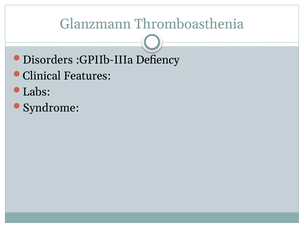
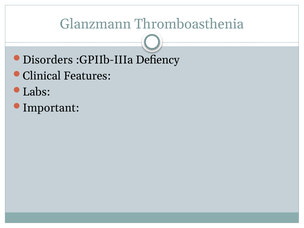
Syndrome: Syndrome -> Important (51, 108)
